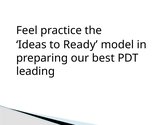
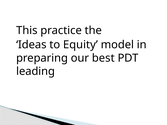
Feel: Feel -> This (27, 30)
Ready: Ready -> Equity (80, 45)
